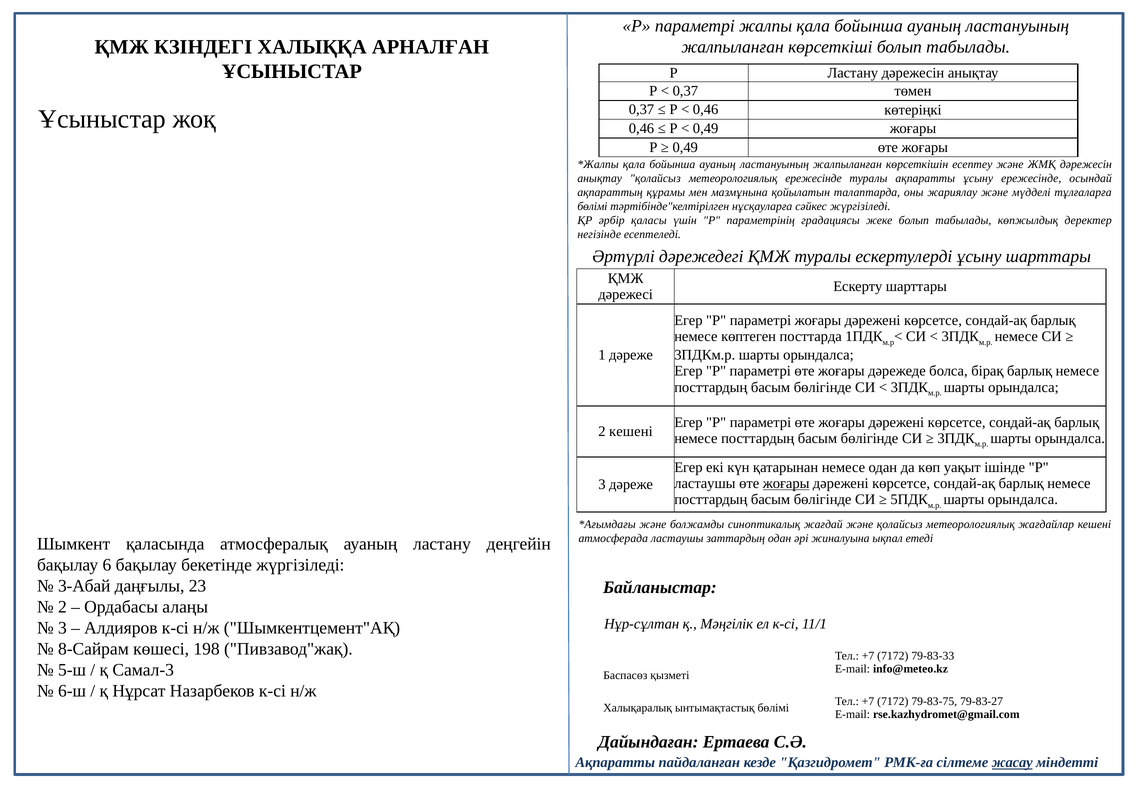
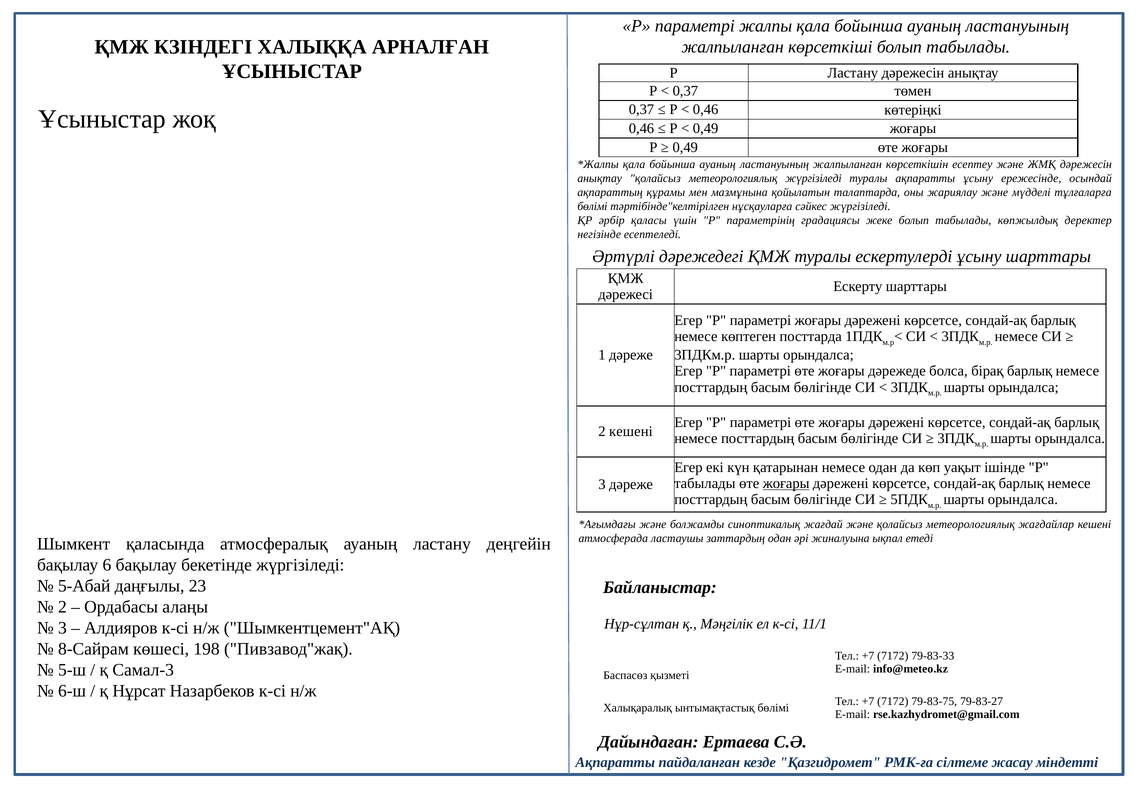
метеорологиялық ережесінде: ережесінде -> жүргізіледі (814, 178)
ластаушы: ластаушы -> табылады (705, 483)
3-Абай: 3-Абай -> 5-Абай (84, 586)
жасау underline: present -> none (1012, 762)
